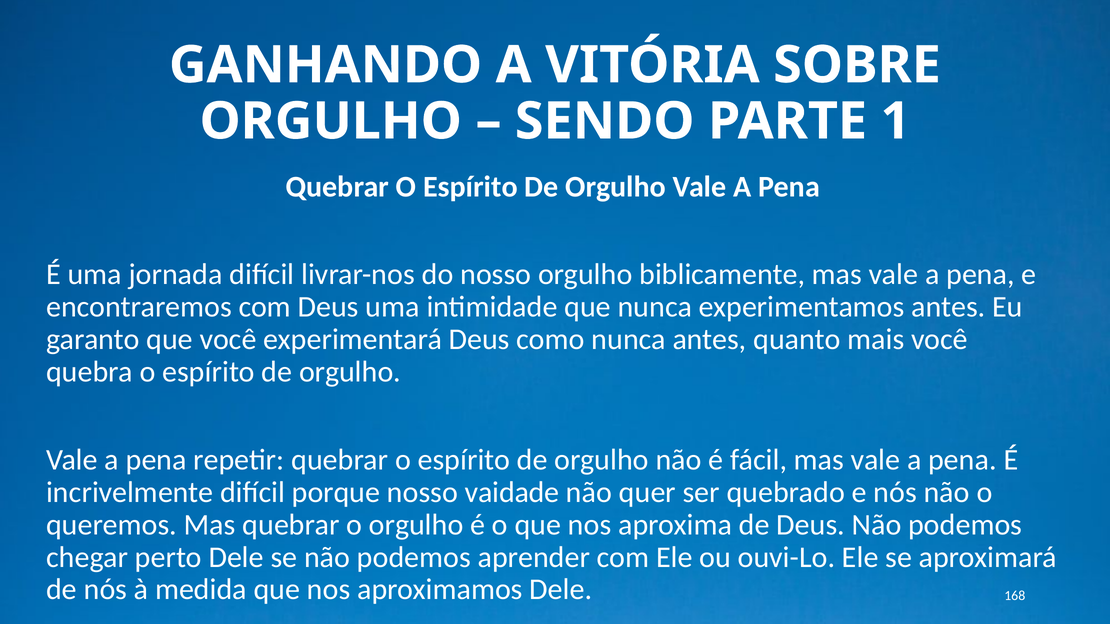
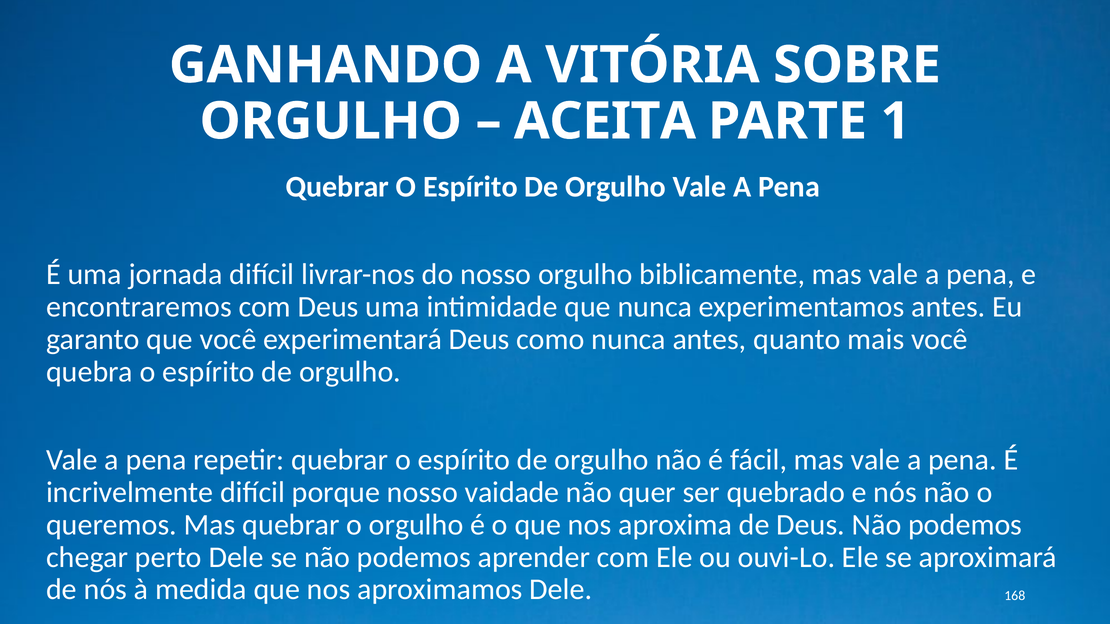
SENDO: SENDO -> ACEITA (605, 121)
